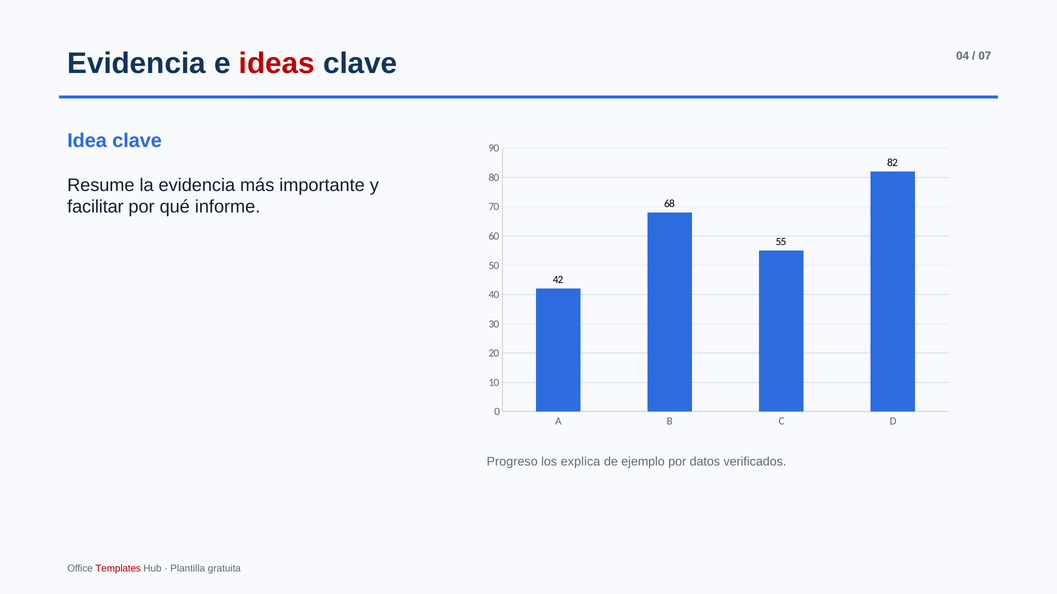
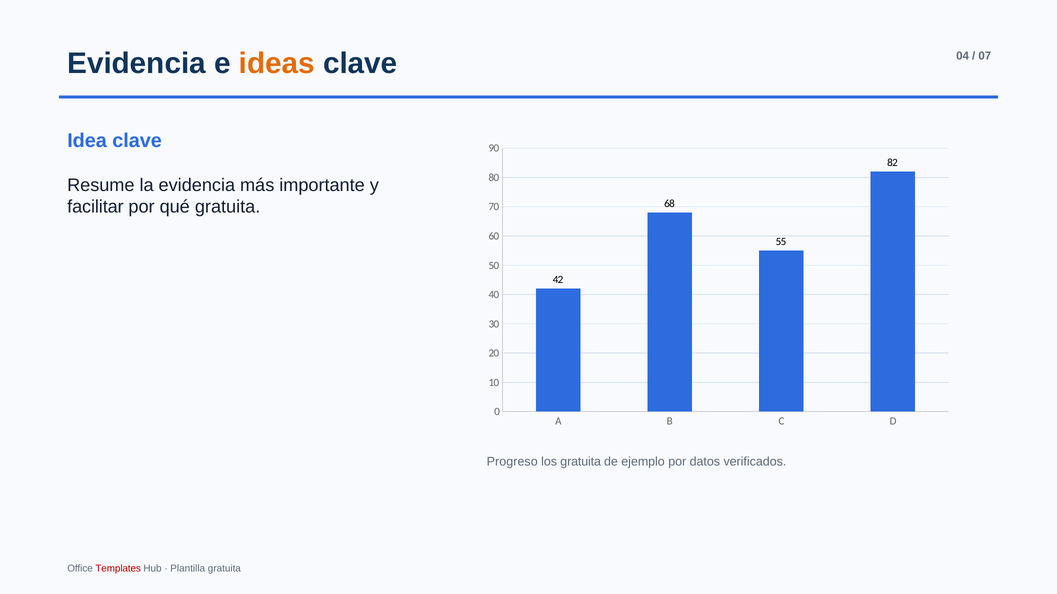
ideas colour: red -> orange (277, 63)
qué informe: informe -> gratuita (228, 207)
los explica: explica -> gratuita (581, 462)
